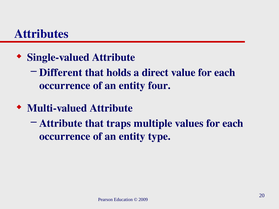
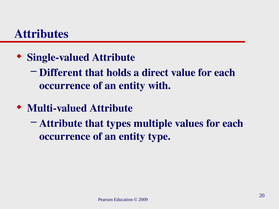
four: four -> with (159, 86)
traps: traps -> types (119, 123)
